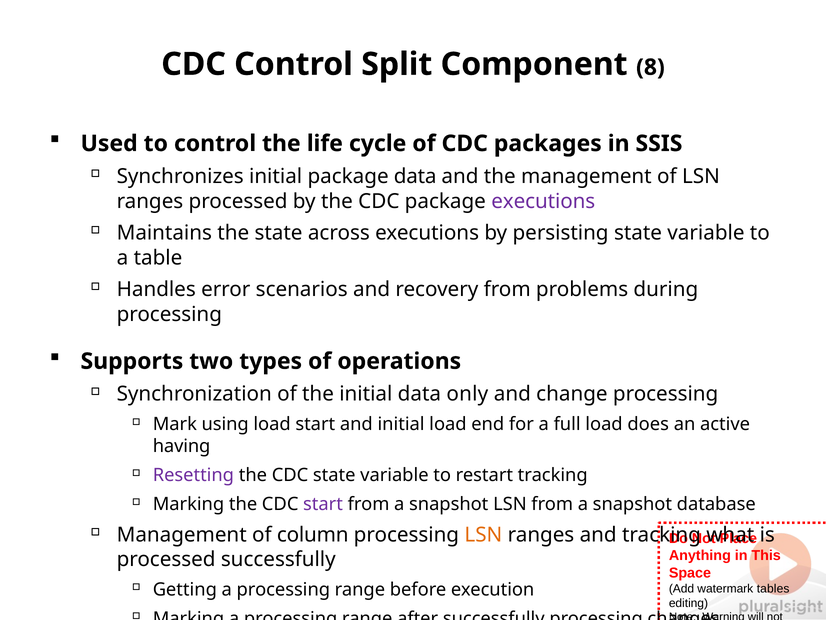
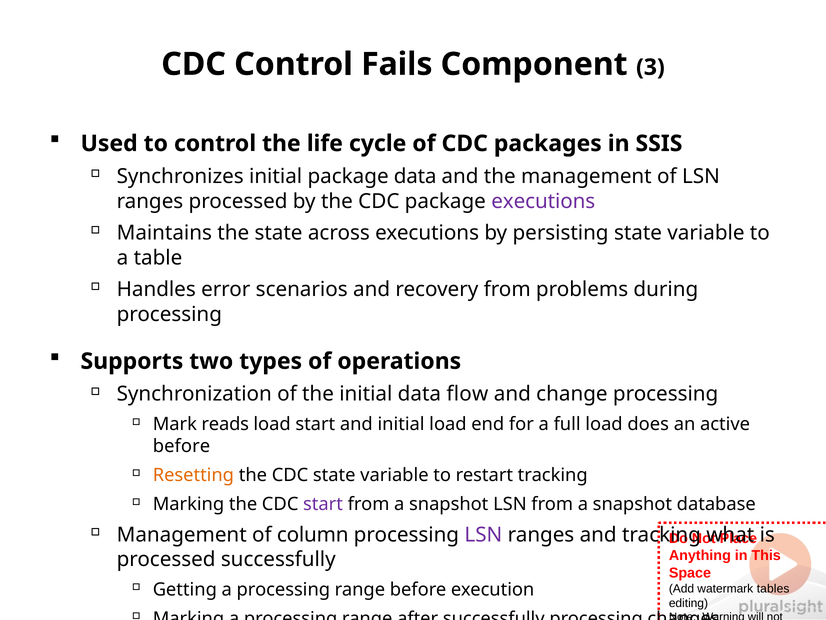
Split: Split -> Fails (397, 64)
Component 8: 8 -> 3 (650, 67)
only: only -> flow (467, 394)
using: using -> reads (225, 424)
having: having -> before (181, 446)
Resetting colour: purple -> orange (193, 475)
LSN colour: orange -> purple (483, 534)
